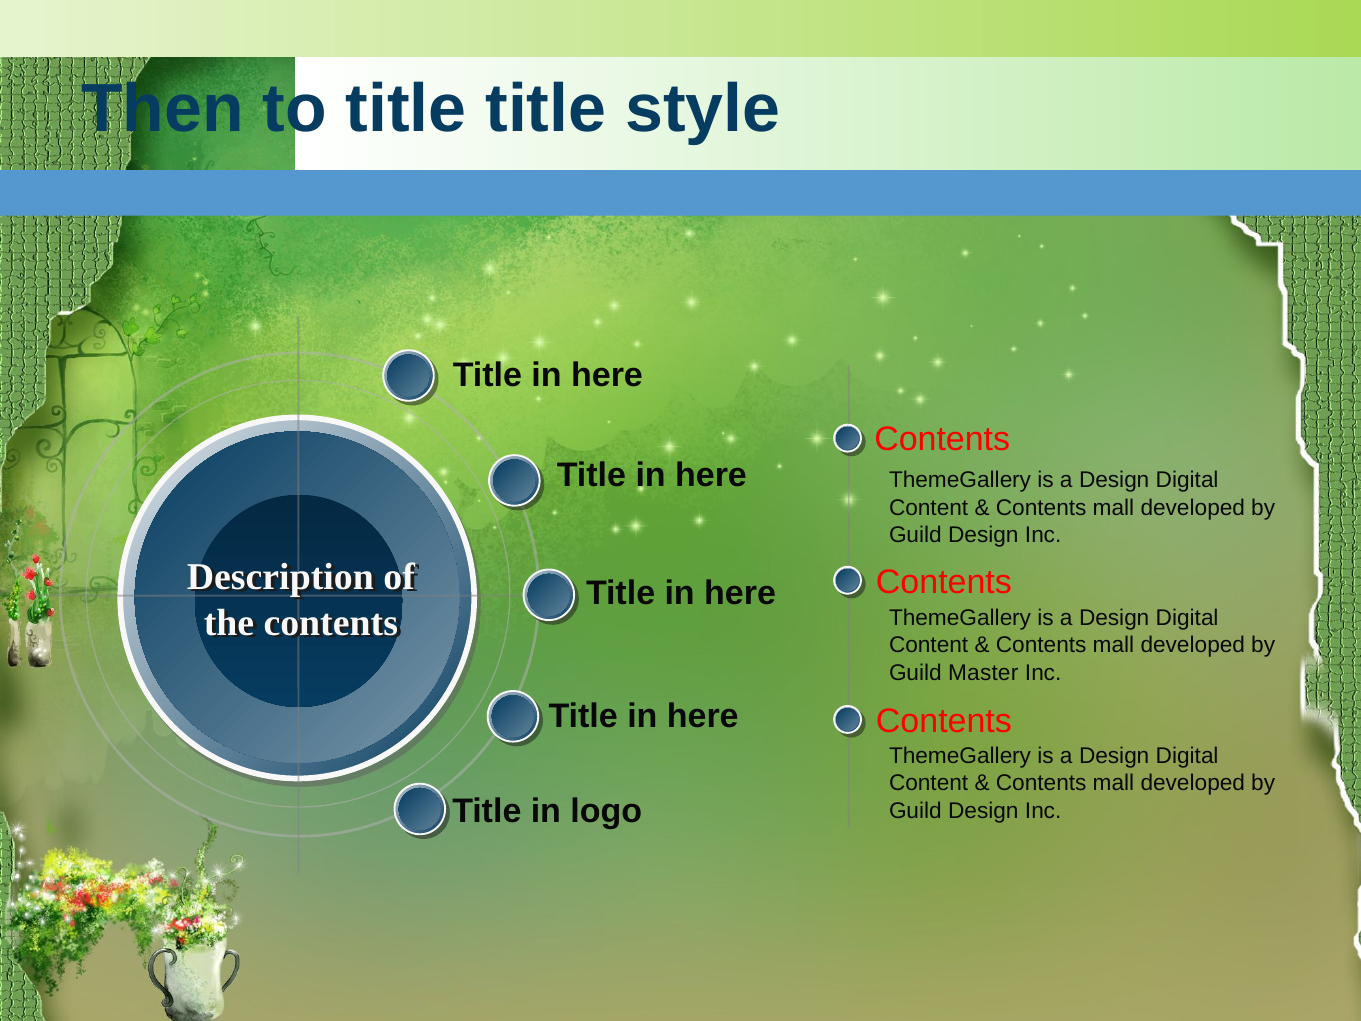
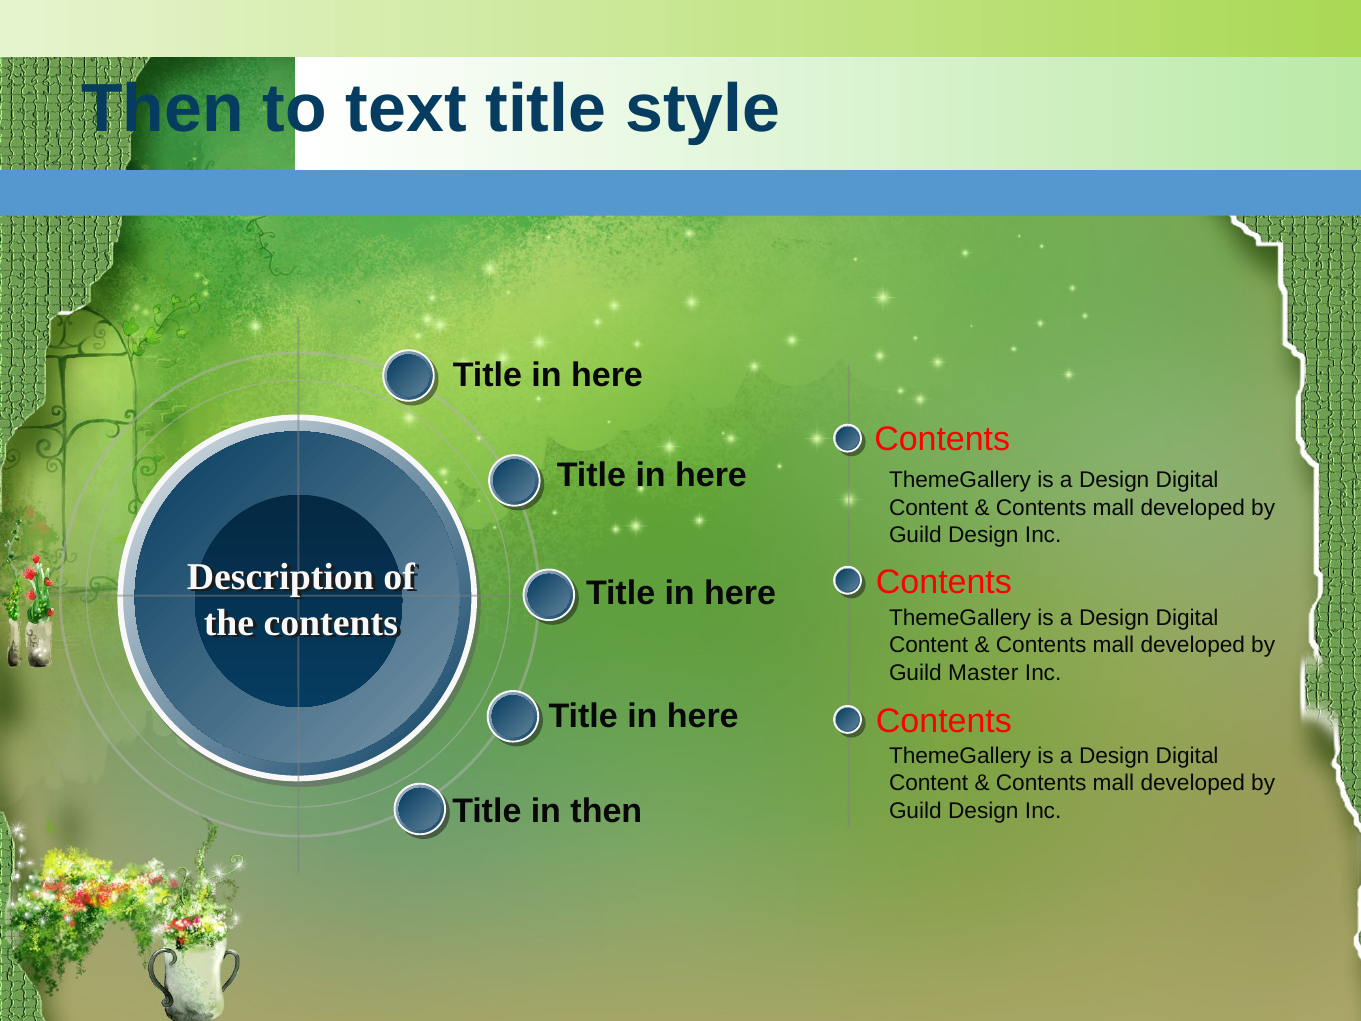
to title: title -> text (406, 109)
in logo: logo -> then (606, 811)
